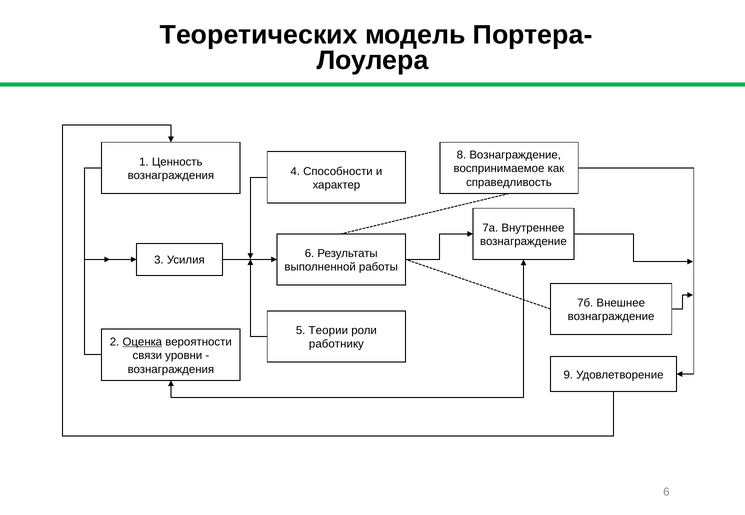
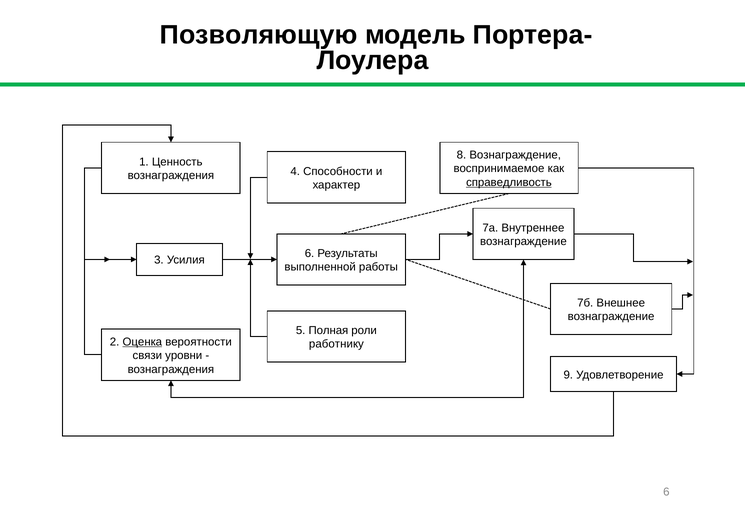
Теоретических: Теоретических -> Позволяющую (259, 35)
справедливость underline: none -> present (509, 183)
Теории: Теории -> Полная (328, 331)
